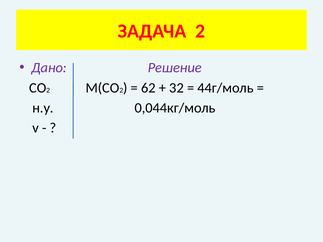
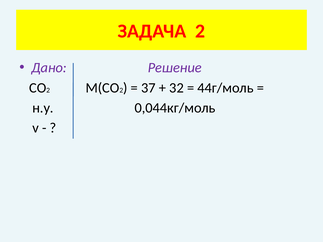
62: 62 -> 37 (148, 88)
